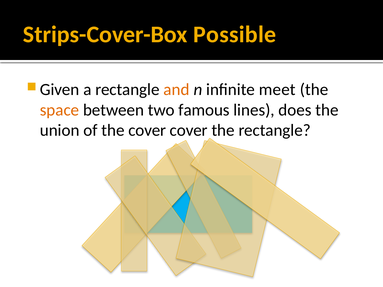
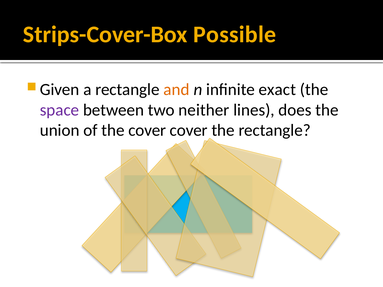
meet: meet -> exact (277, 90)
space colour: orange -> purple (60, 110)
famous: famous -> neither (204, 110)
